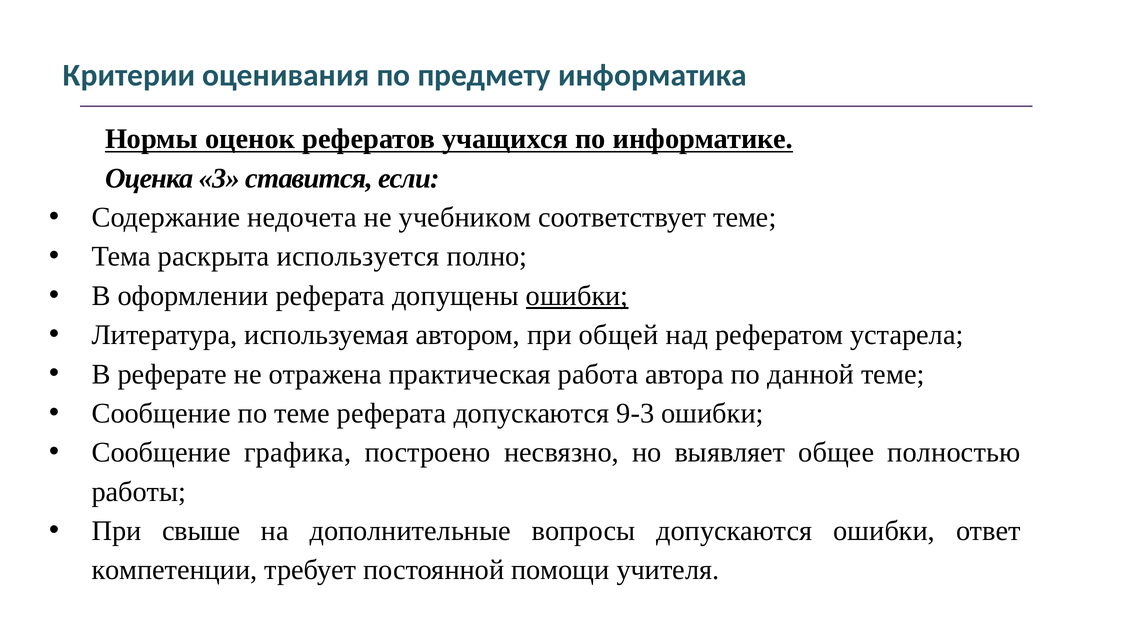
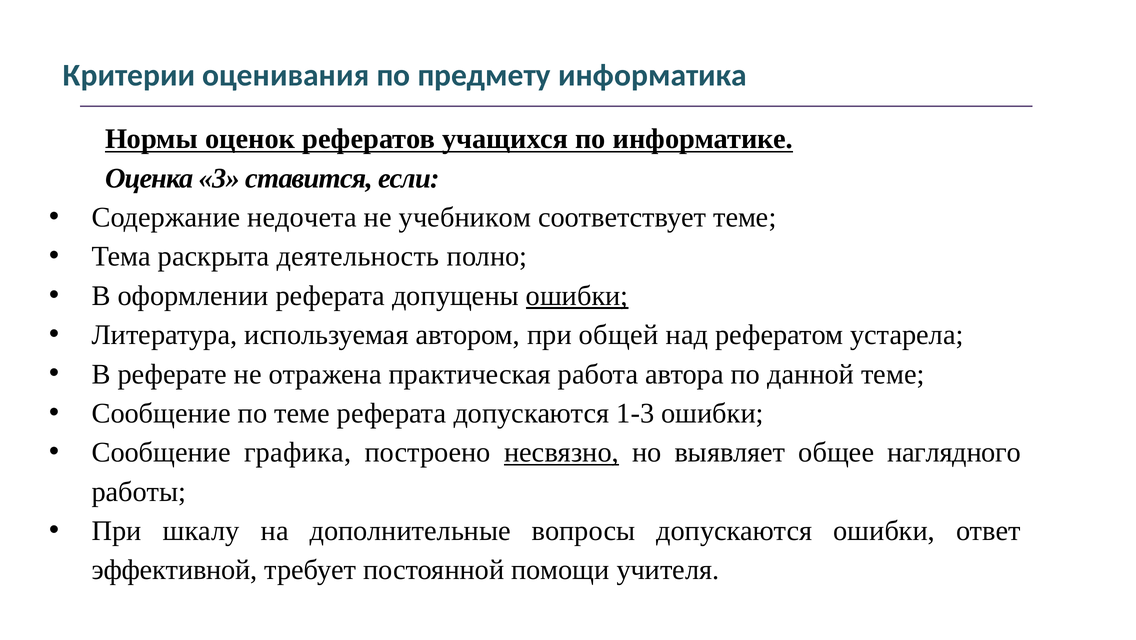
используется: используется -> деятельность (358, 256)
9-3: 9-3 -> 1-3 (635, 413)
несвязно underline: none -> present (561, 452)
полностью: полностью -> наглядного (954, 452)
свыше: свыше -> шкалу (201, 531)
компетенции: компетенции -> эффективной (175, 570)
